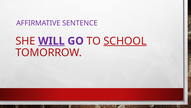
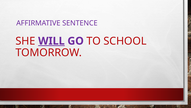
SCHOOL underline: present -> none (125, 41)
